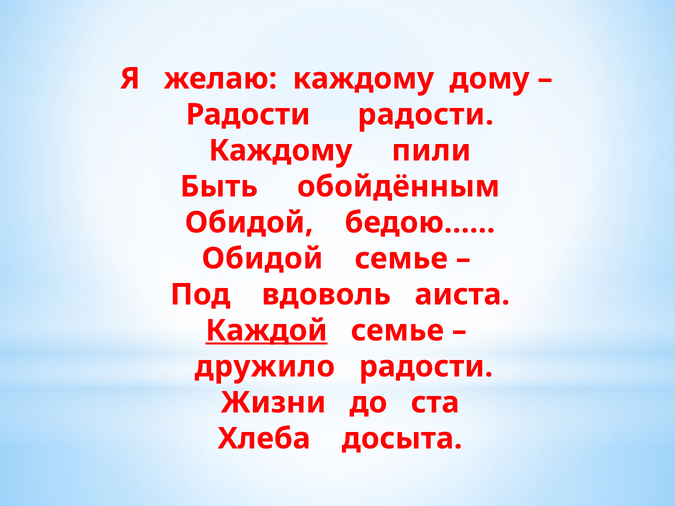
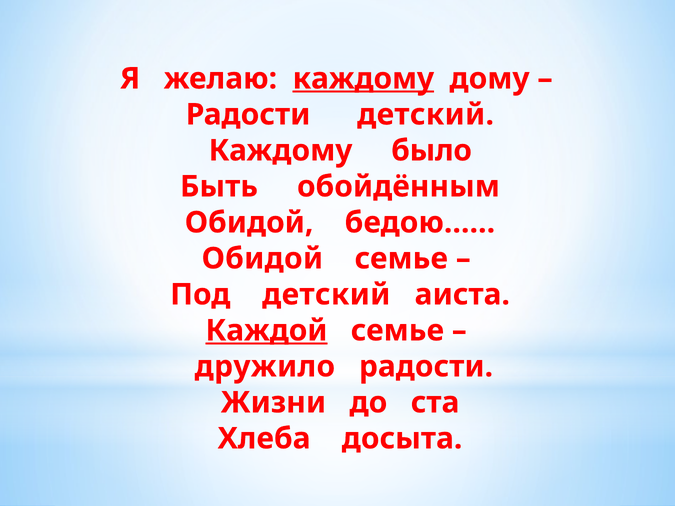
каждому underline: none -> present (363, 79)
Радости радости: радости -> детский (426, 115)
пили: пили -> было (432, 151)
Под вдоволь: вдоволь -> детский (326, 295)
